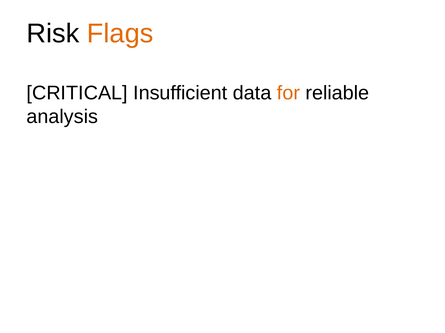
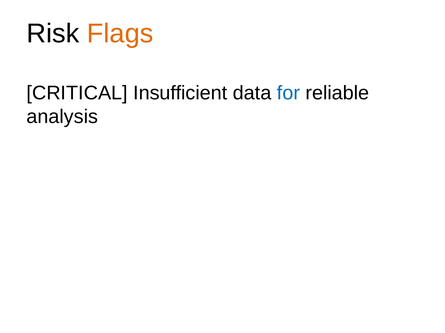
for colour: orange -> blue (288, 93)
